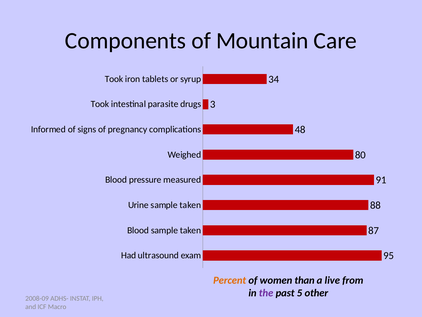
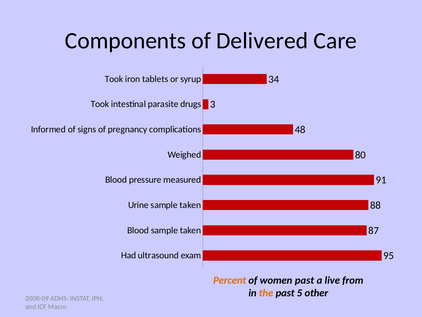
Mountain: Mountain -> Delivered (262, 41)
women than: than -> past (304, 280)
the colour: purple -> orange (266, 293)
